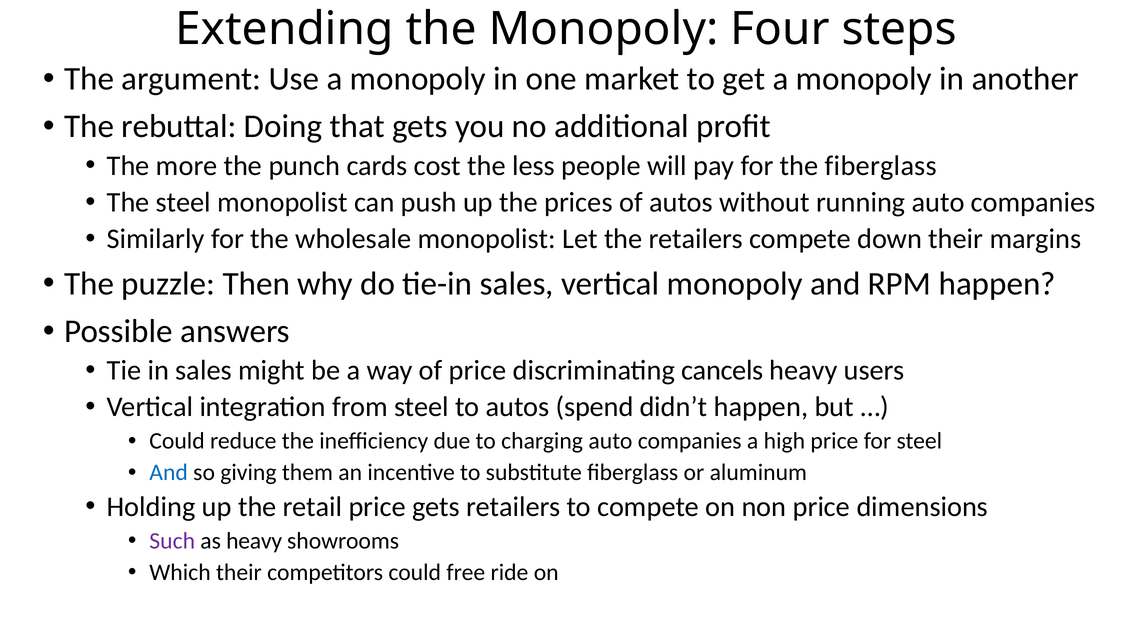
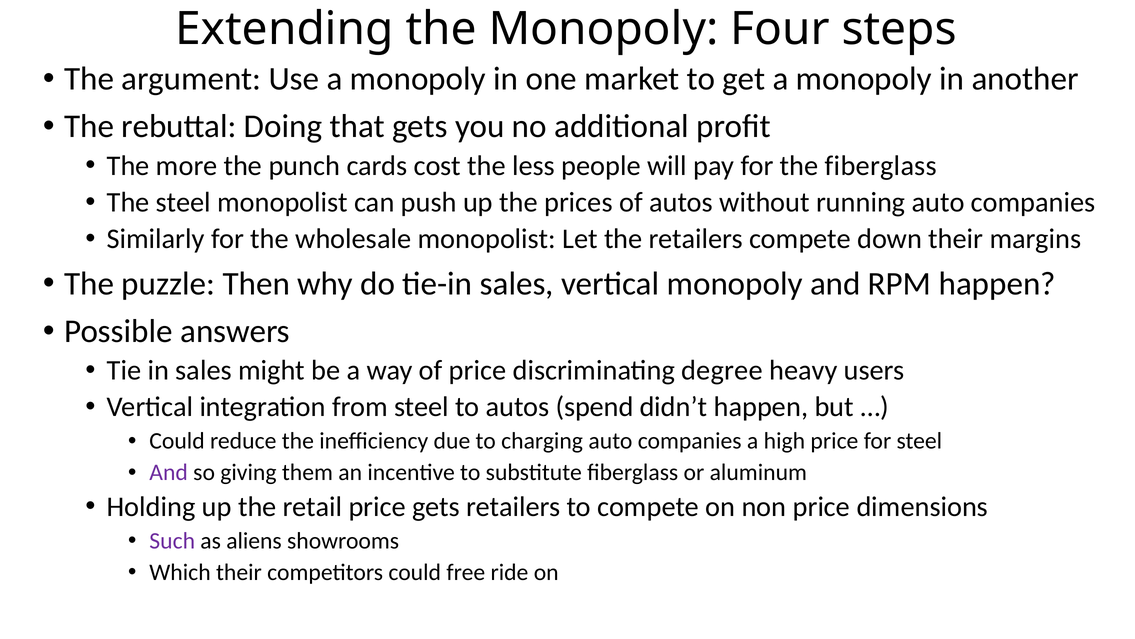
cancels: cancels -> degree (722, 370)
And colour: blue -> purple (169, 472)
as heavy: heavy -> aliens (254, 540)
